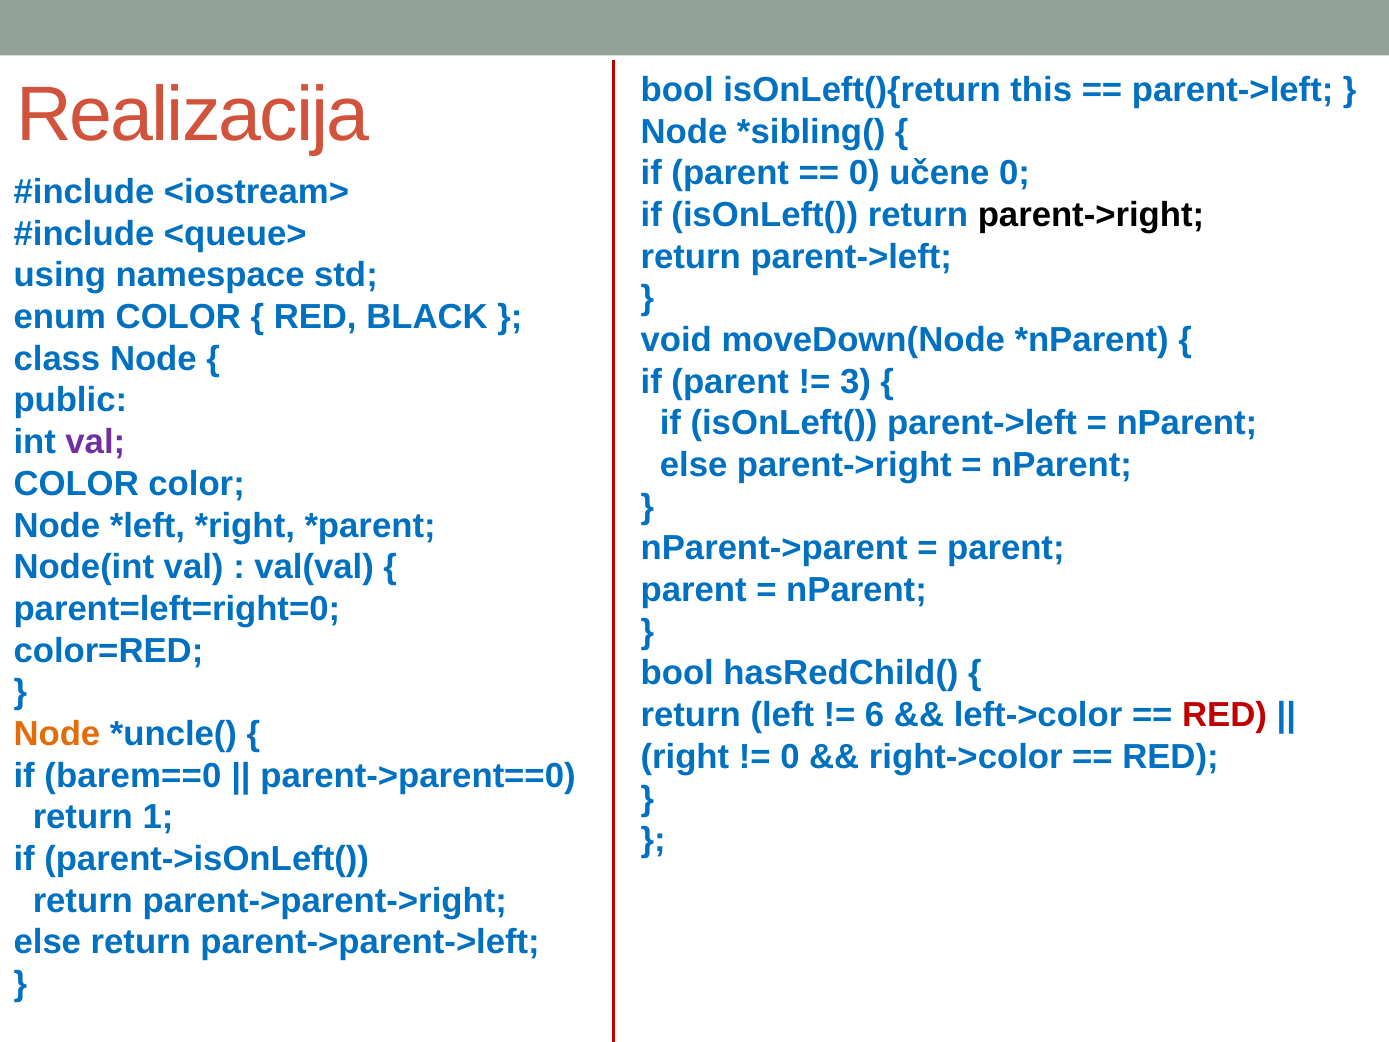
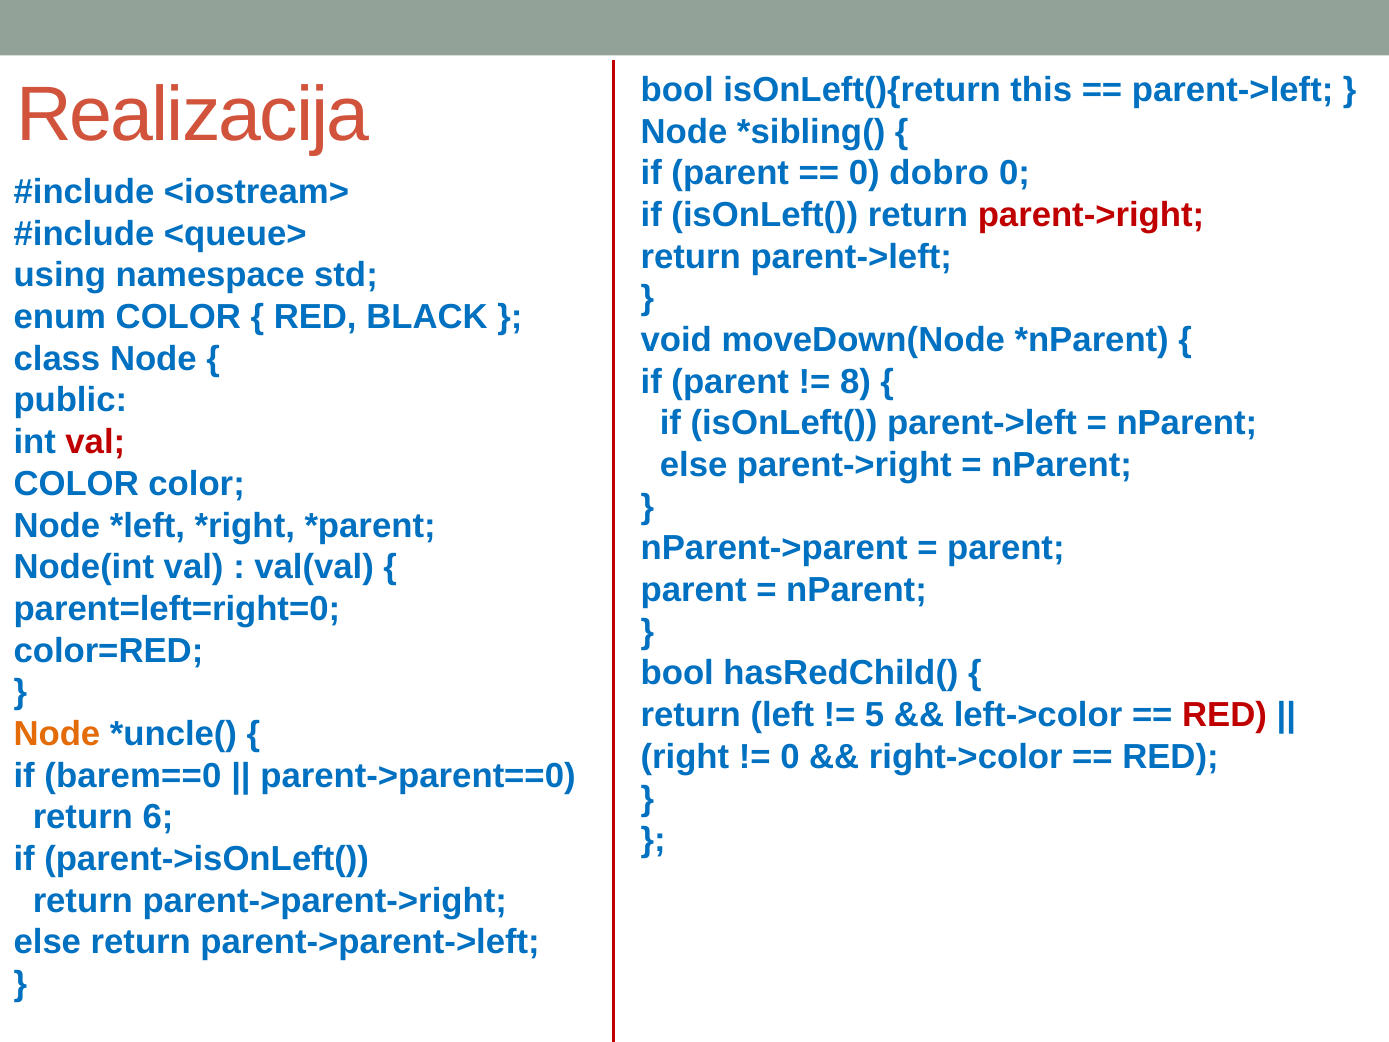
učene: učene -> dobro (939, 173)
parent->right colour: black -> red (1091, 215)
3: 3 -> 8 (855, 382)
val colour: purple -> red (95, 442)
6: 6 -> 5 (875, 715)
1: 1 -> 6 (158, 817)
